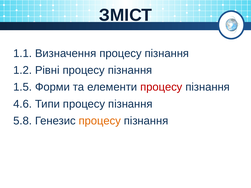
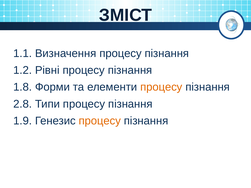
1.5: 1.5 -> 1.8 (23, 87)
процесу colour: red -> orange (161, 87)
4.6: 4.6 -> 2.8 (23, 104)
5.8: 5.8 -> 1.9 (23, 121)
